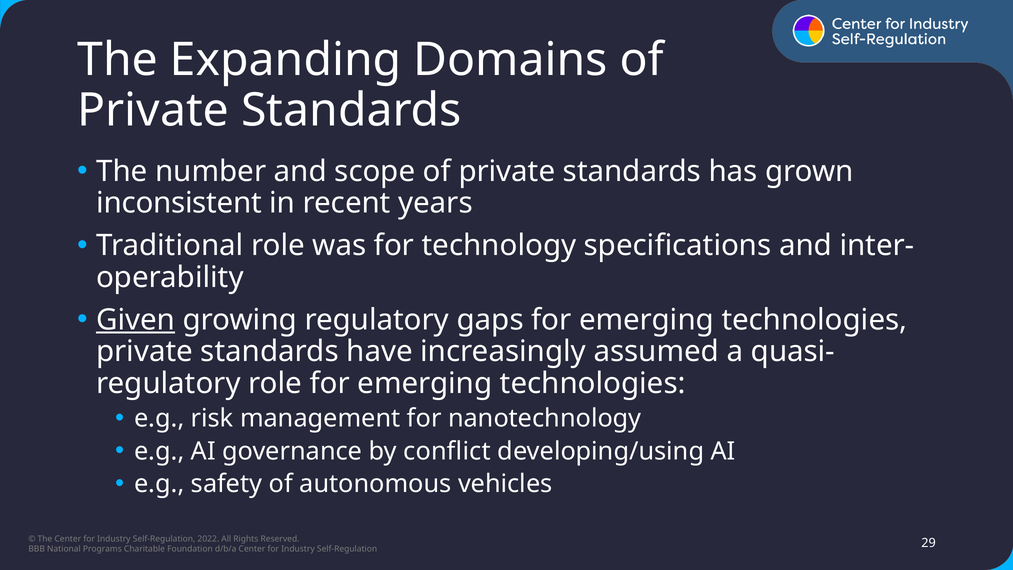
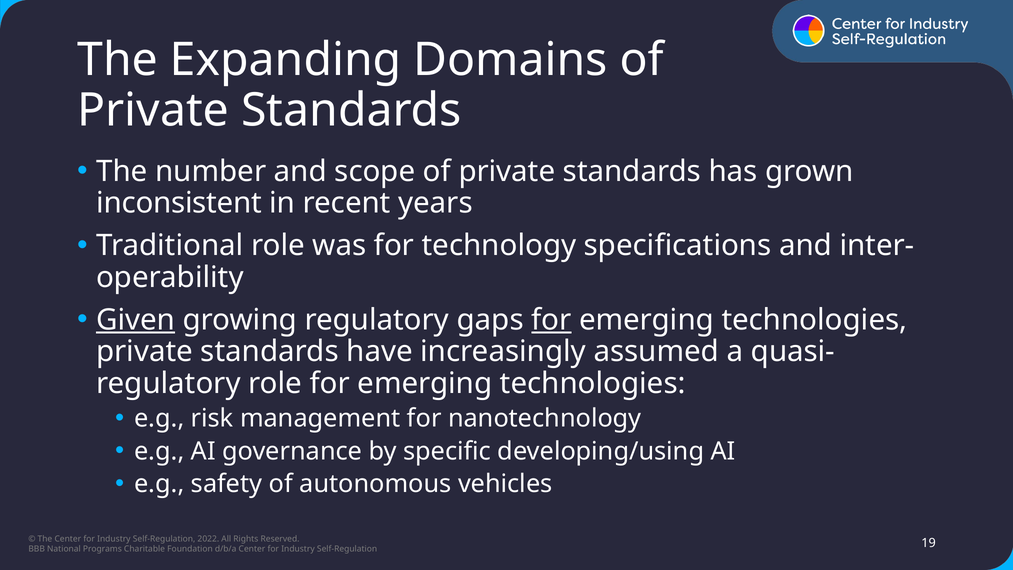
for underline: none -> present (551, 320)
conflict: conflict -> specific (447, 451)
29: 29 -> 19 (929, 543)
